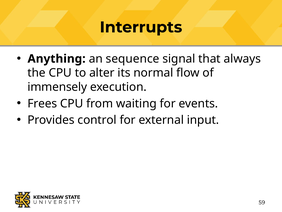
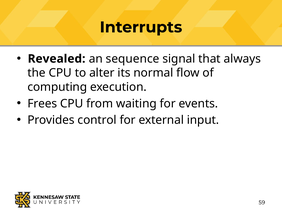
Anything: Anything -> Revealed (57, 59)
immensely: immensely -> computing (57, 87)
